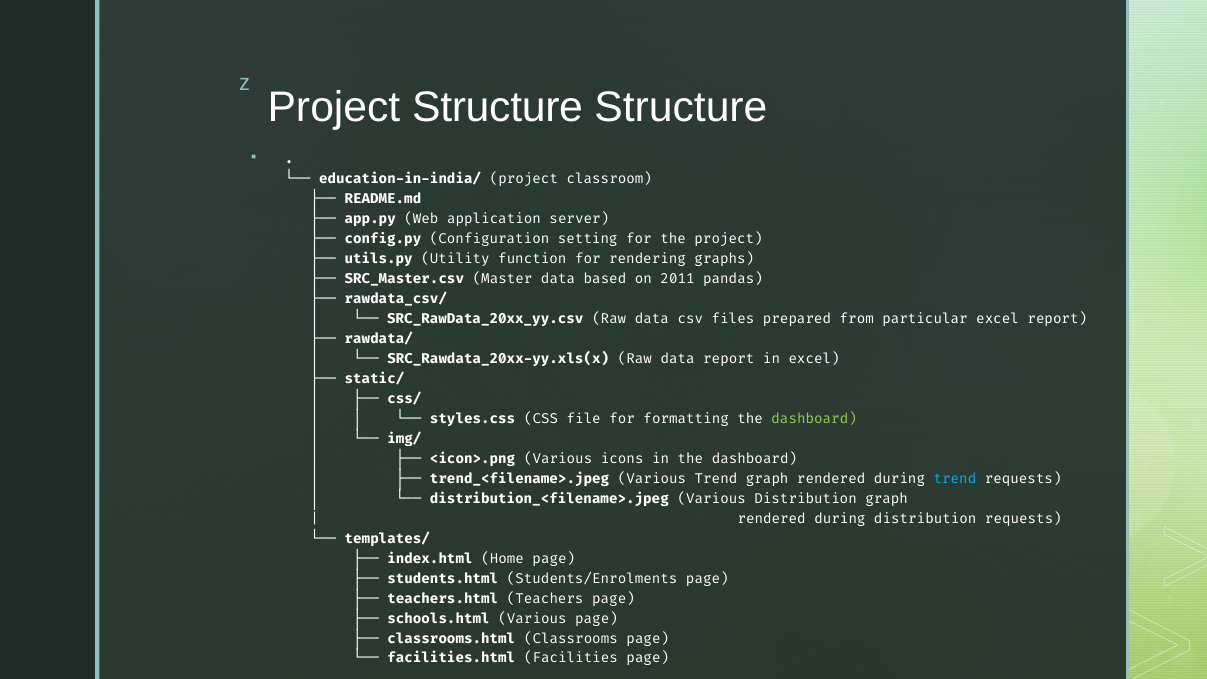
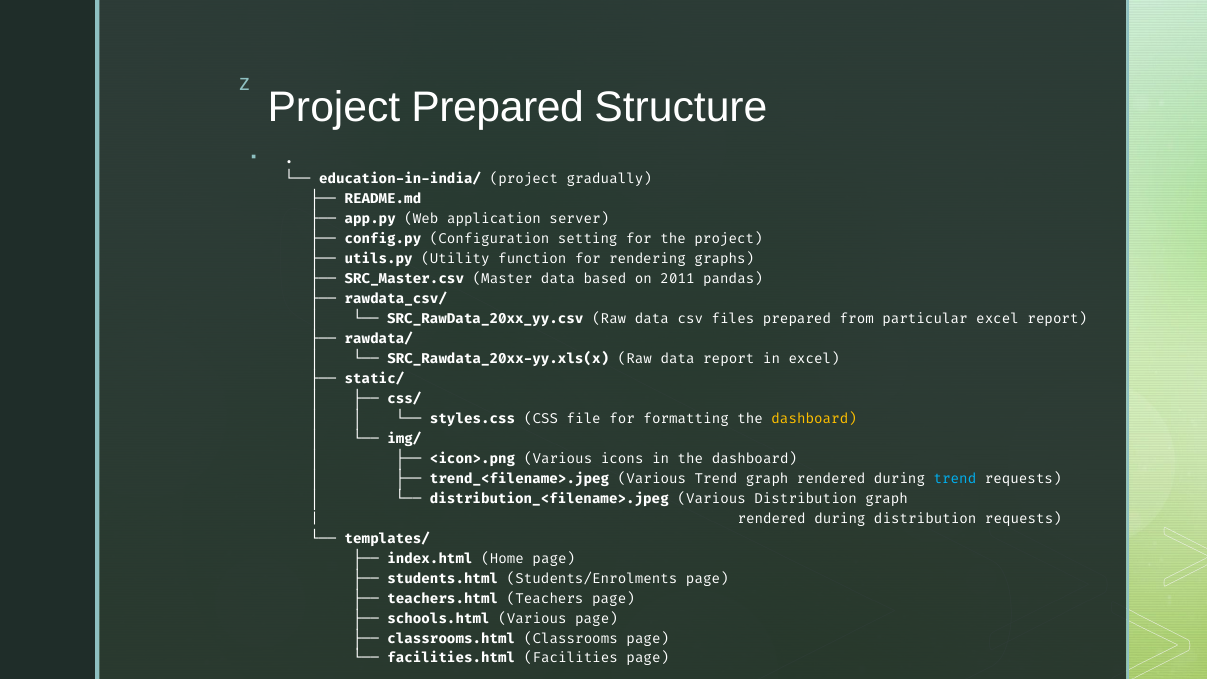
Project Structure: Structure -> Prepared (498, 107)
classroom: classroom -> gradually (609, 179)
dashboard colour: light green -> yellow (814, 419)
